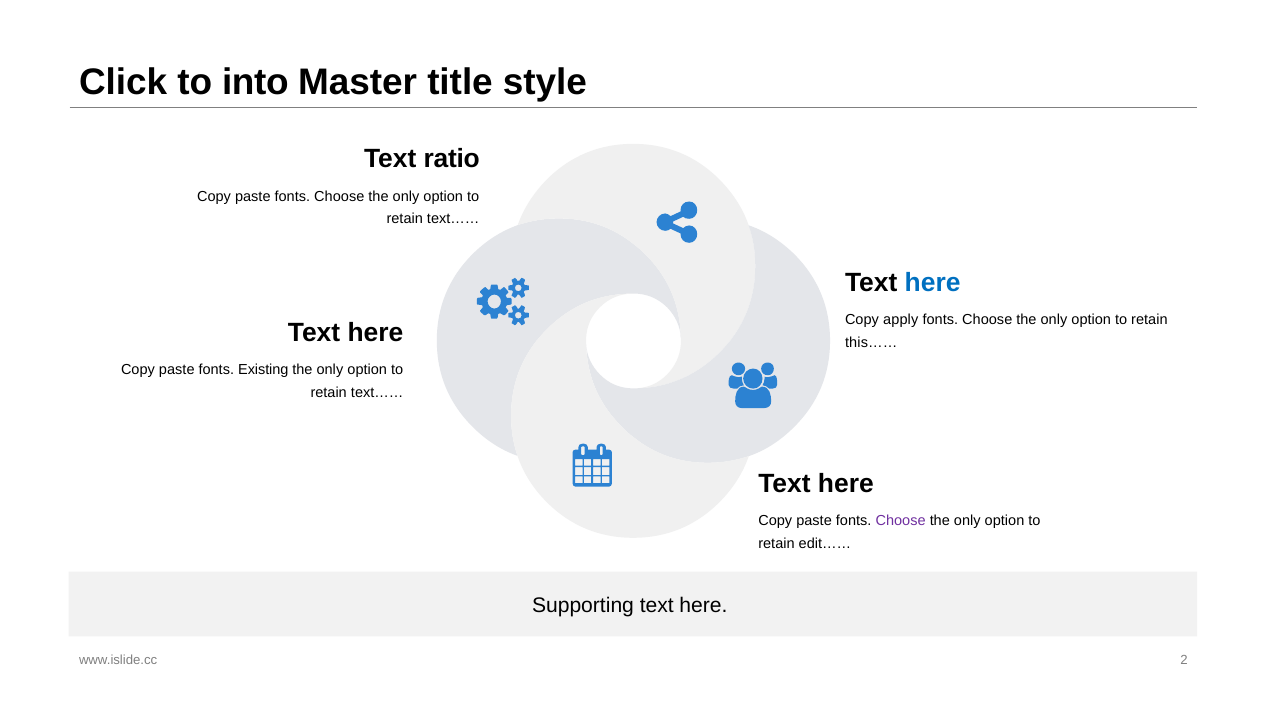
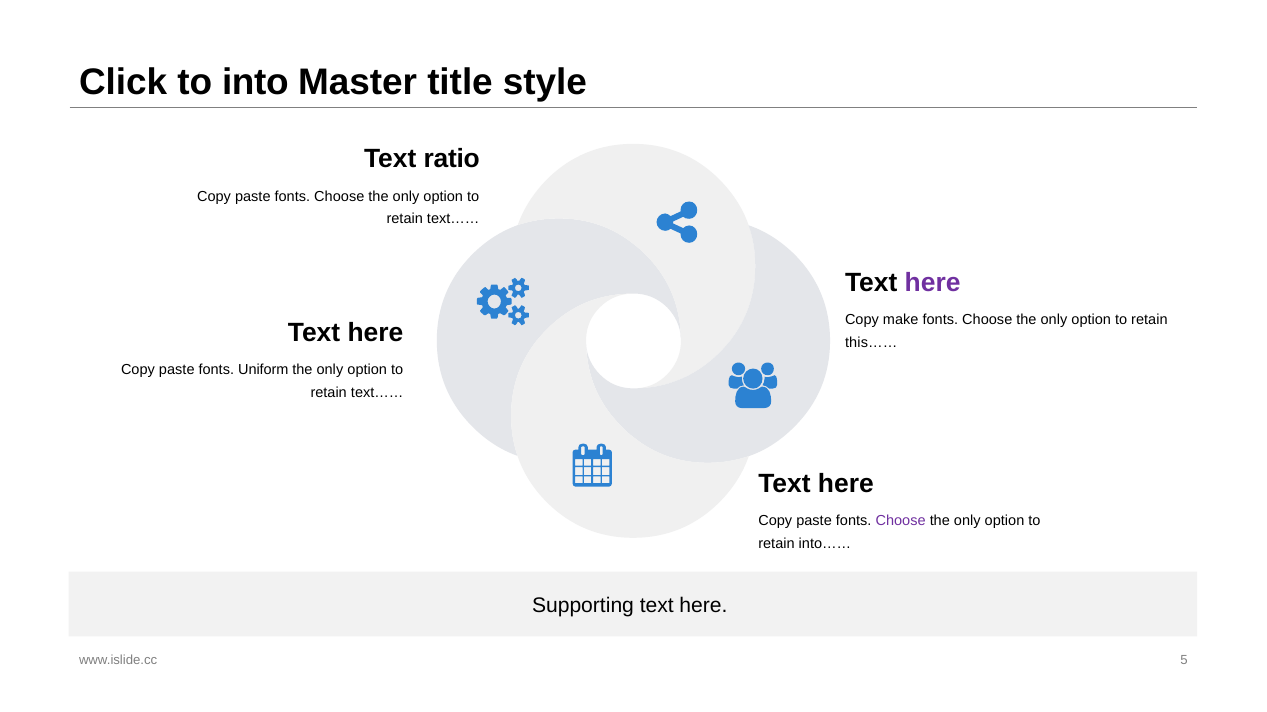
here colour: blue -> purple (933, 283)
apply: apply -> make (901, 320)
Existing: Existing -> Uniform (263, 370)
edit……: edit…… -> into…… (825, 544)
2: 2 -> 5 (1184, 660)
